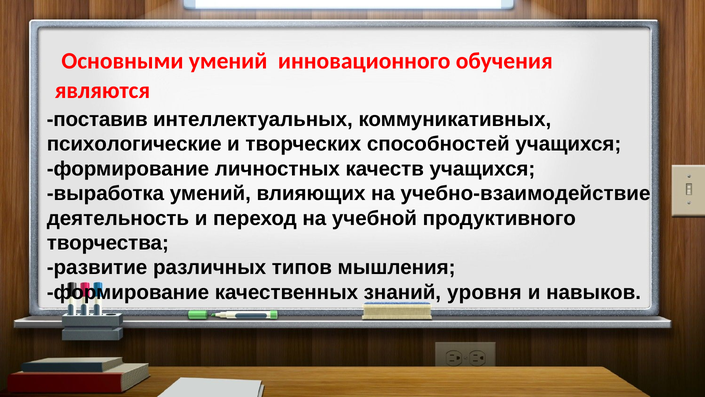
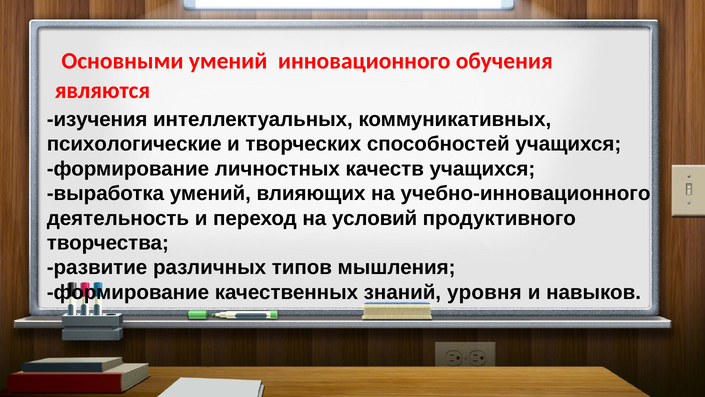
поставив: поставив -> изучения (97, 119)
учебно-взаимодействие: учебно-взаимодействие -> учебно-инновационного (526, 193)
учебной: учебной -> условий (375, 218)
